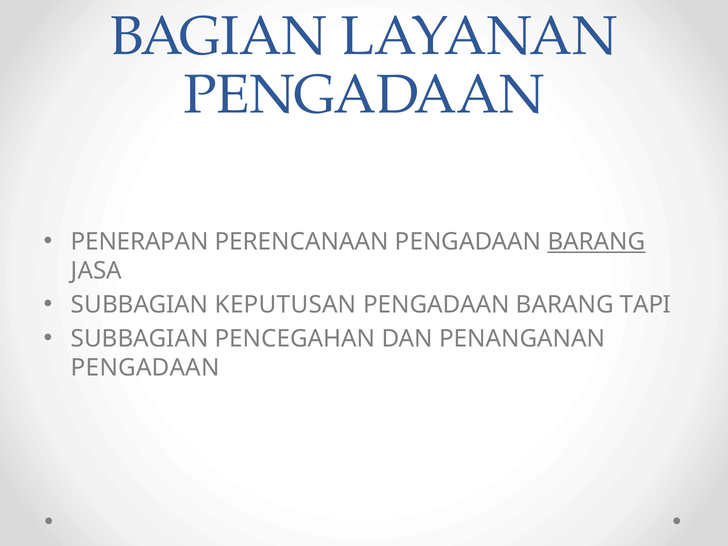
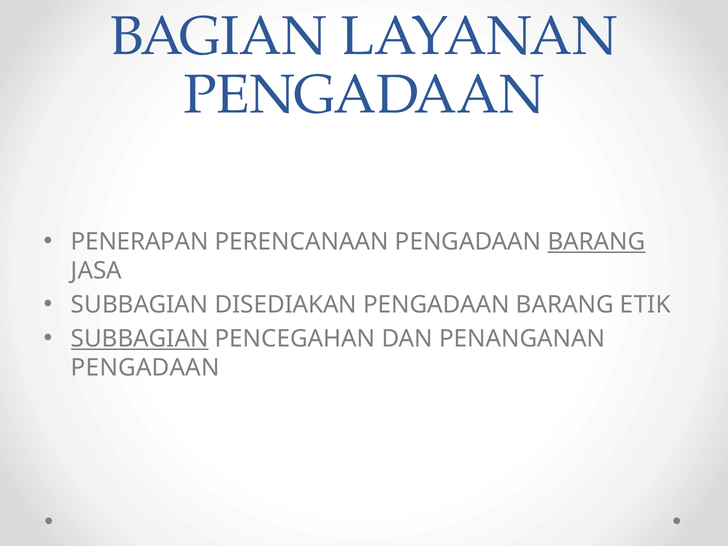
KEPUTUSAN: KEPUTUSAN -> DISEDIAKAN (286, 305)
TAPI: TAPI -> ETIK (645, 305)
SUBBAGIAN underline: none -> present (140, 339)
